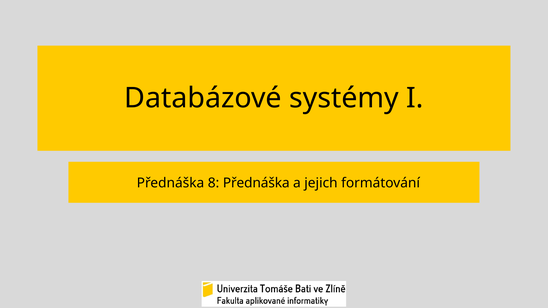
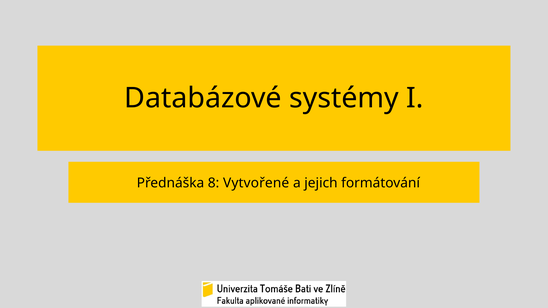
8 Přednáška: Přednáška -> Vytvořené (256, 183)
